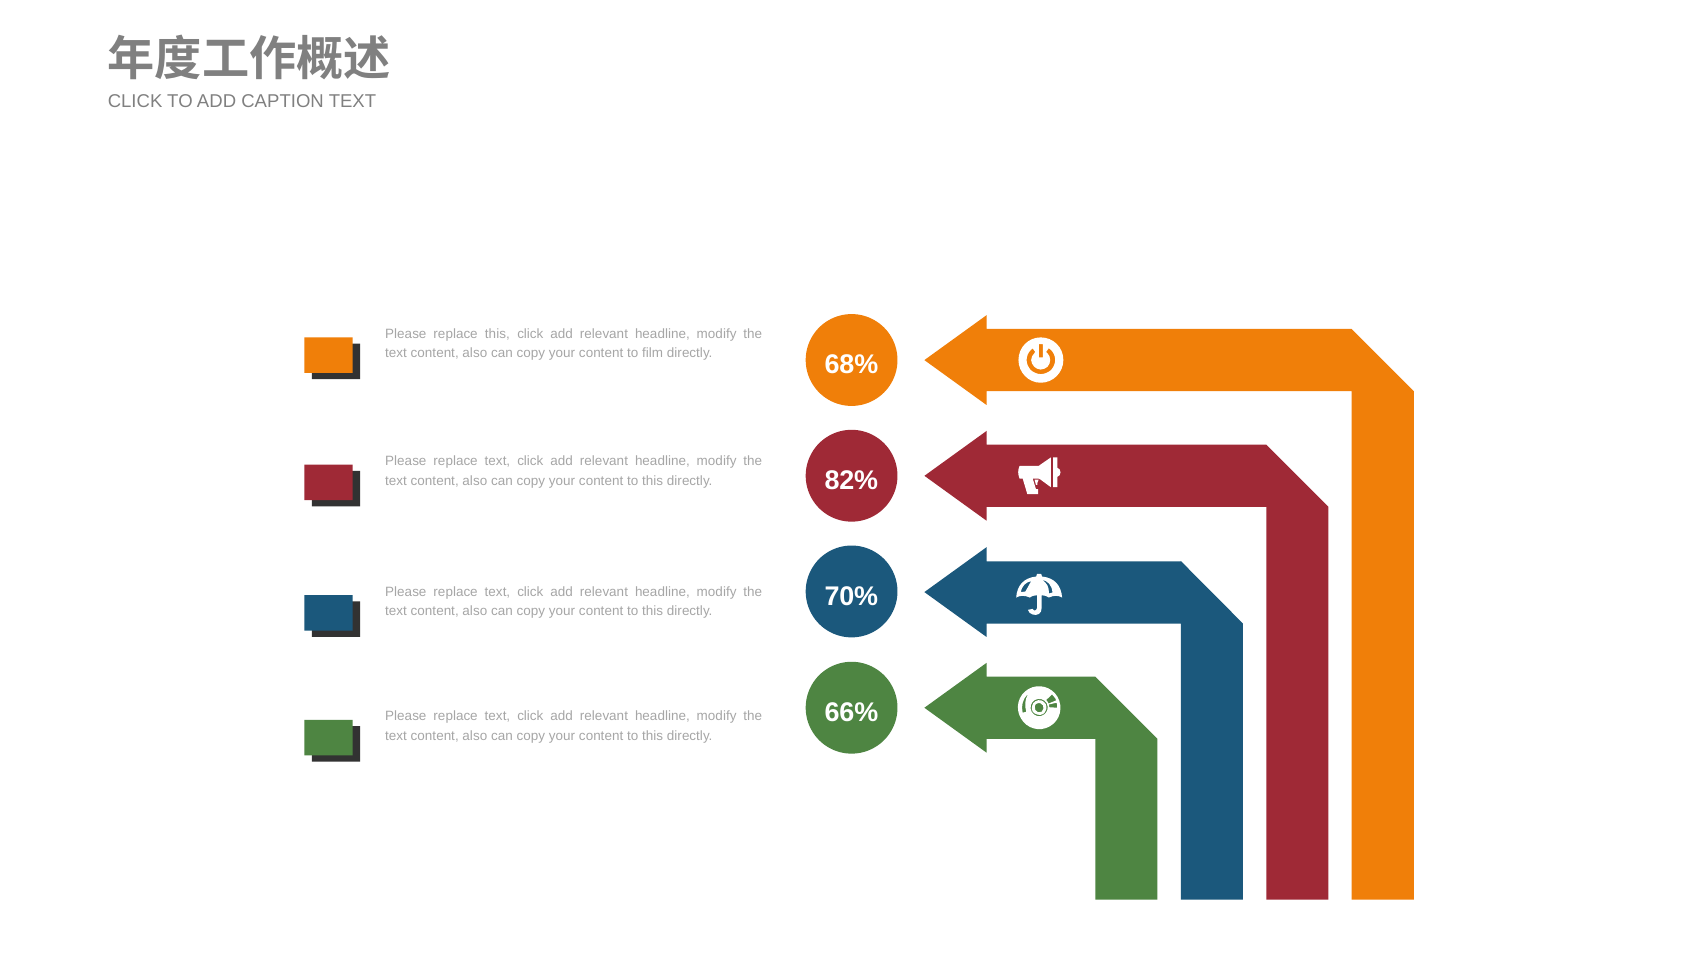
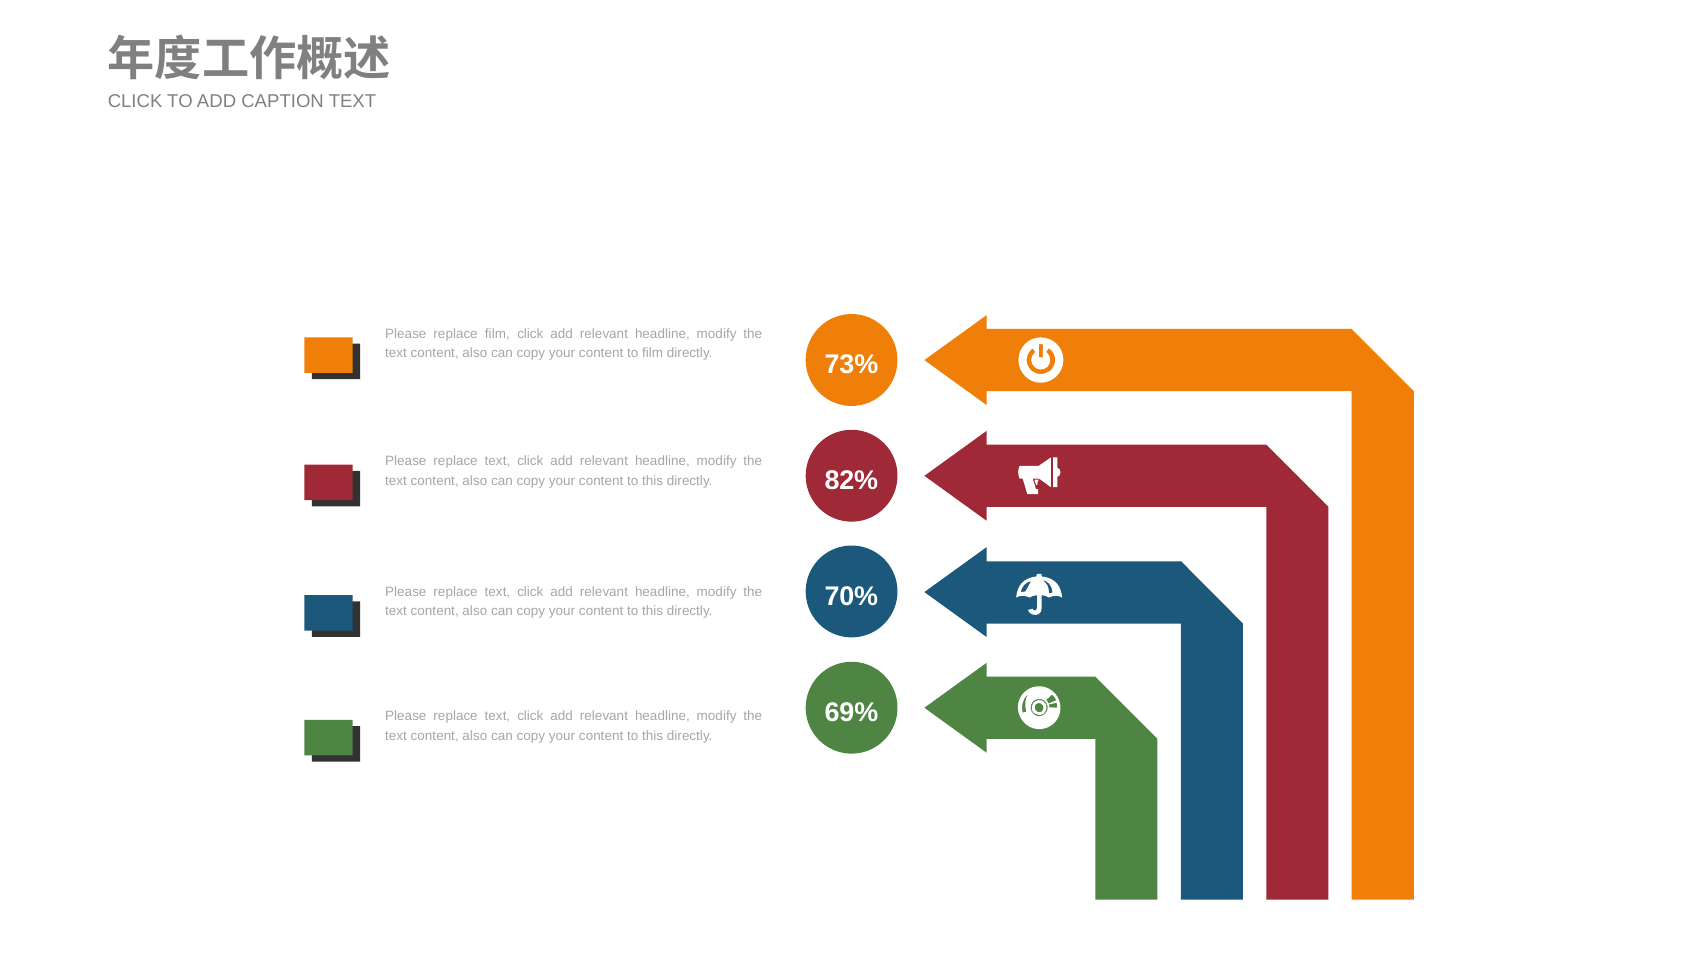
replace this: this -> film (497, 334)
68%: 68% -> 73% (851, 365)
66%: 66% -> 69% (851, 712)
